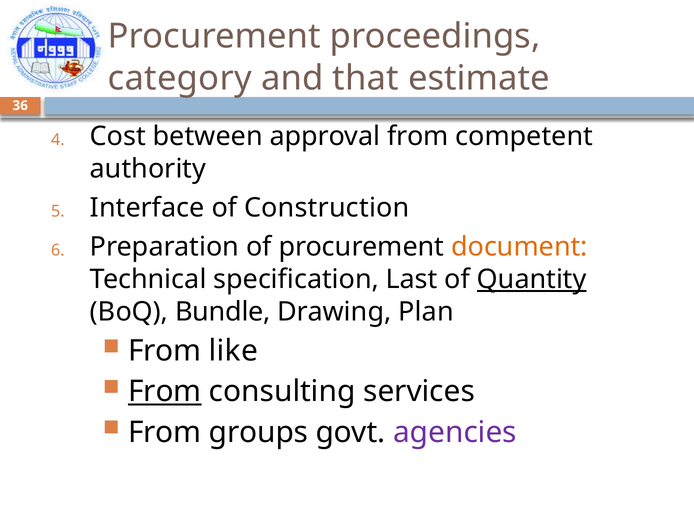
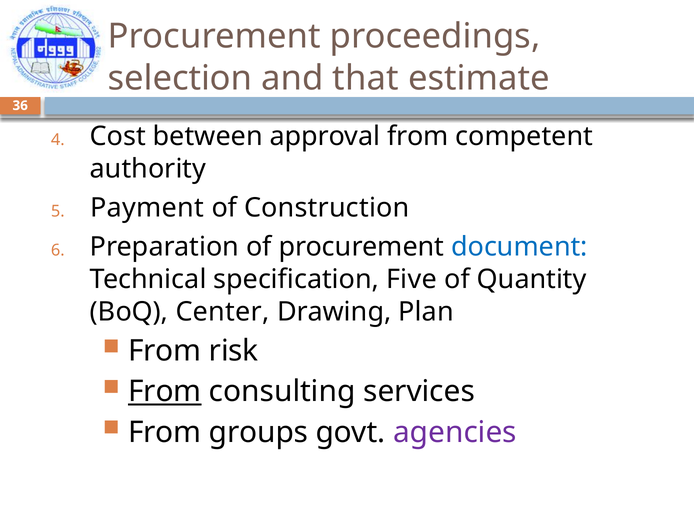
category: category -> selection (180, 78)
Interface: Interface -> Payment (147, 208)
document colour: orange -> blue (519, 247)
Last: Last -> Five (411, 280)
Quantity underline: present -> none (532, 280)
Bundle: Bundle -> Center (223, 312)
like: like -> risk (234, 351)
